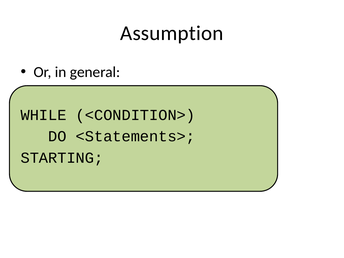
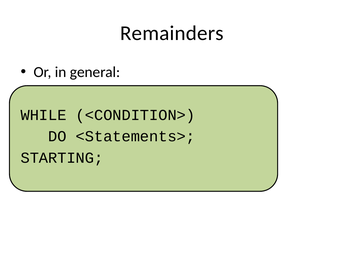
Assumption: Assumption -> Remainders (172, 33)
